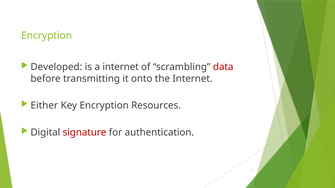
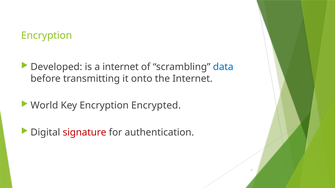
data colour: red -> blue (223, 67)
Either: Either -> World (44, 106)
Resources: Resources -> Encrypted (156, 106)
